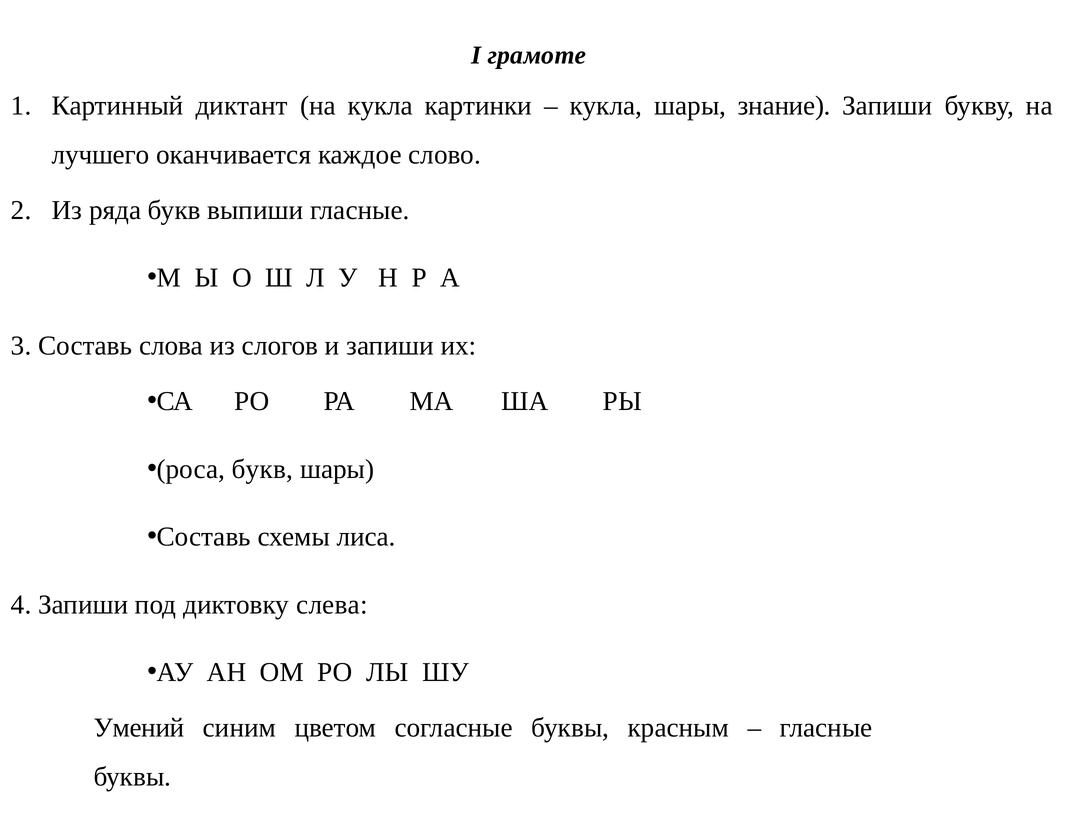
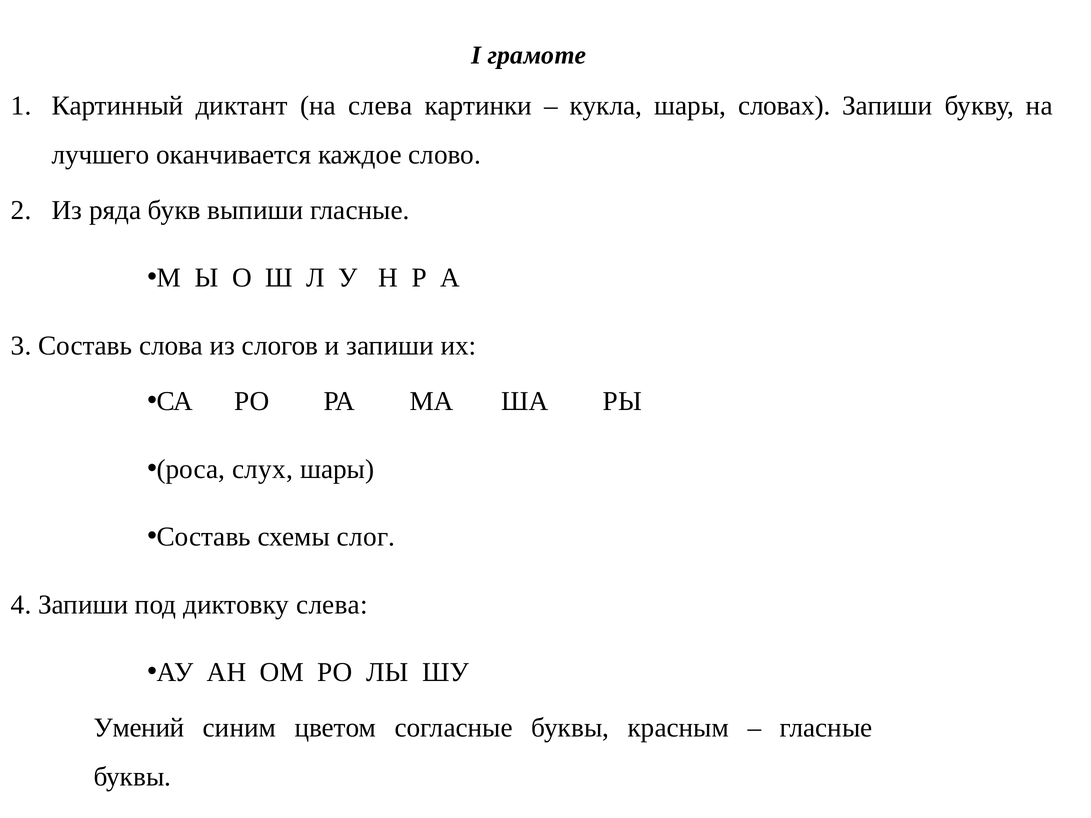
на кукла: кукла -> слева (380, 106)
знание: знание -> словах (784, 106)
букв: букв -> слух (262, 469)
лиса: лиса -> слог (366, 537)
